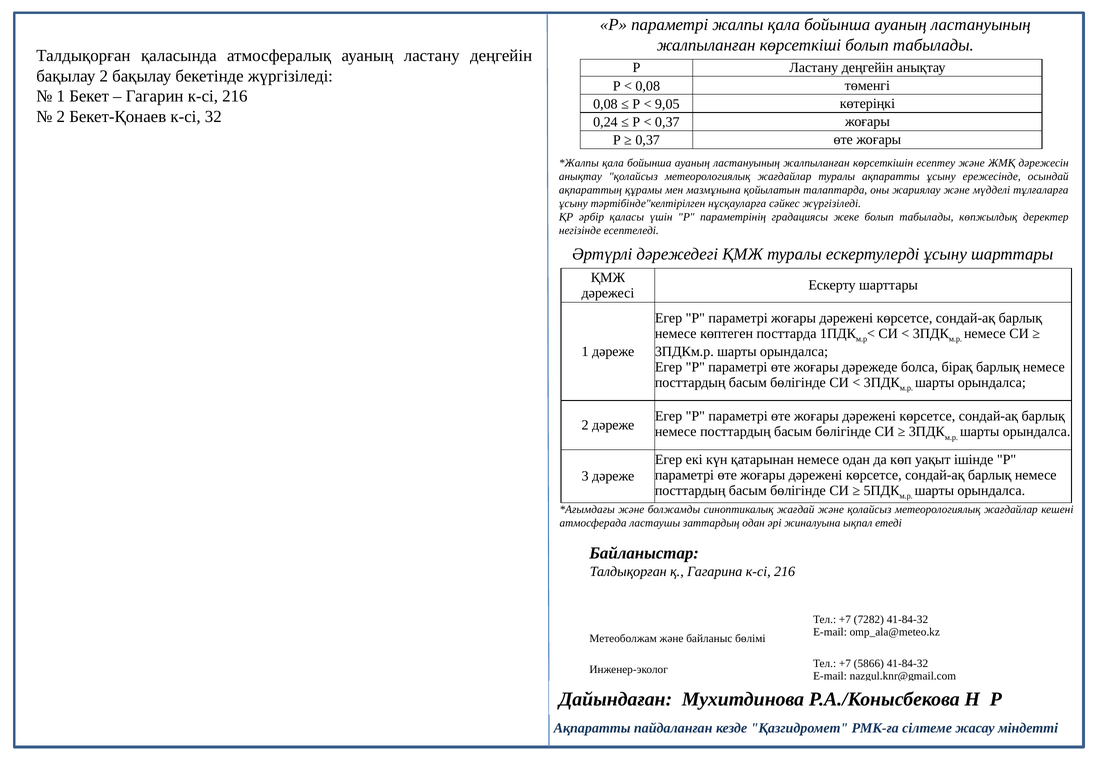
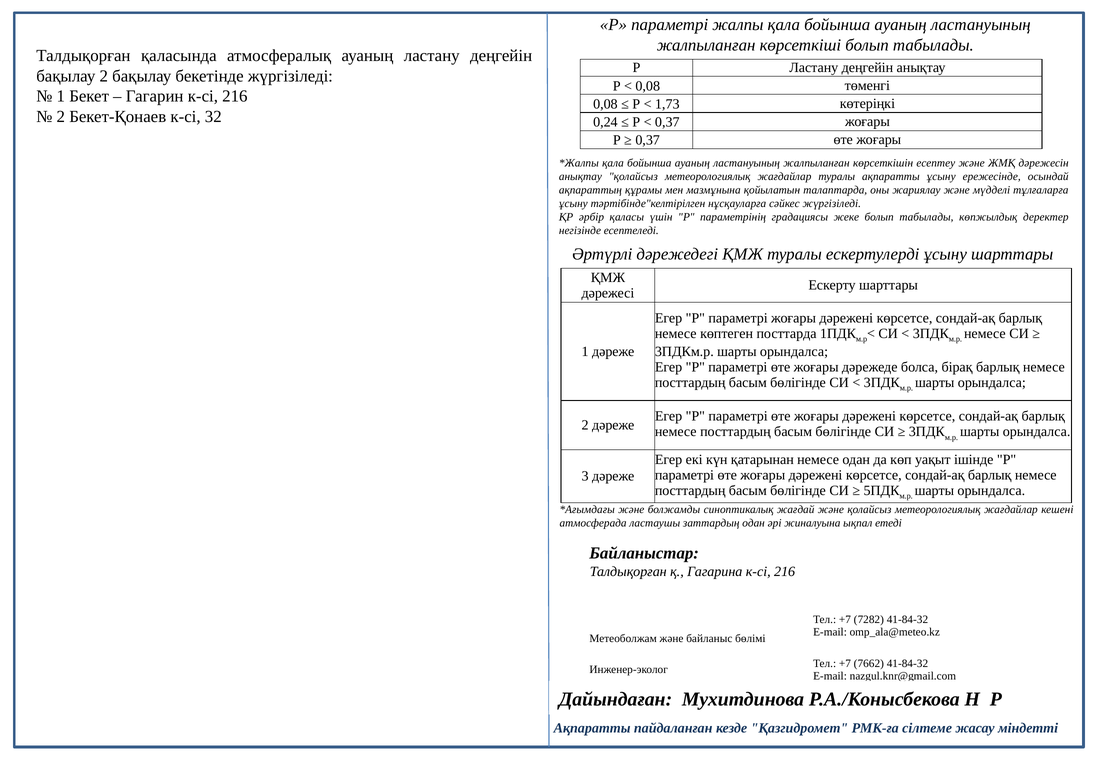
9,05: 9,05 -> 1,73 (667, 104)
5866: 5866 -> 7662 (869, 664)
